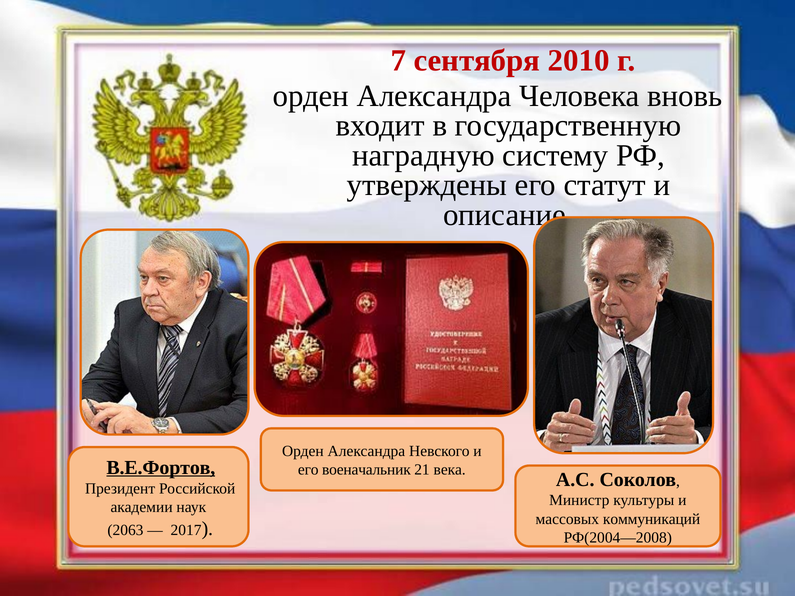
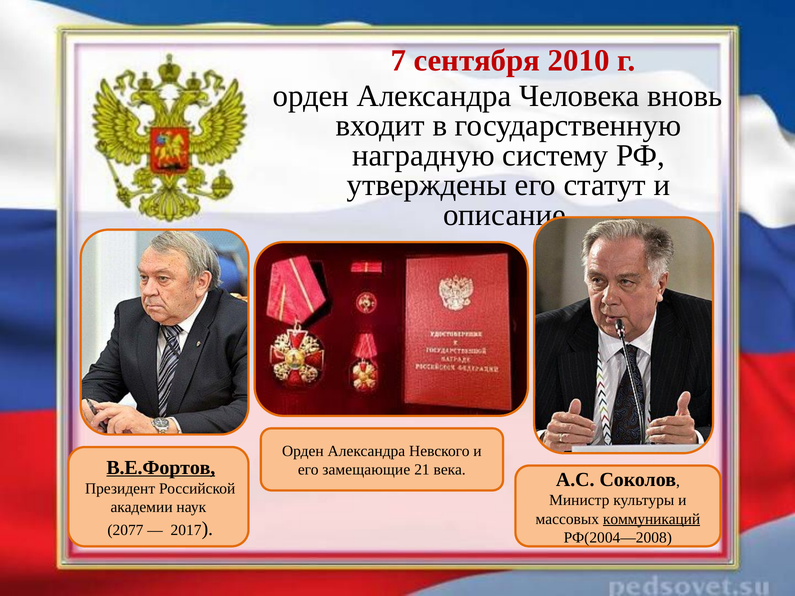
военачальник: военачальник -> замещающие (366, 470)
коммуникаций underline: none -> present (652, 519)
2063: 2063 -> 2077 (125, 530)
